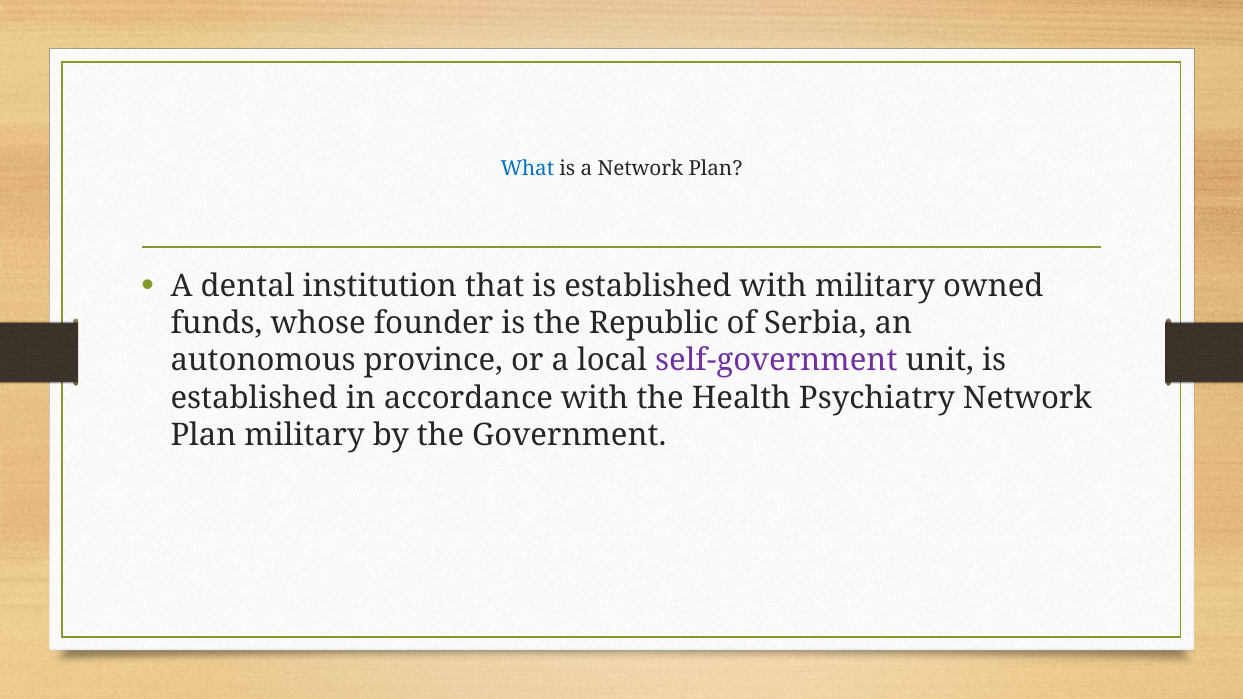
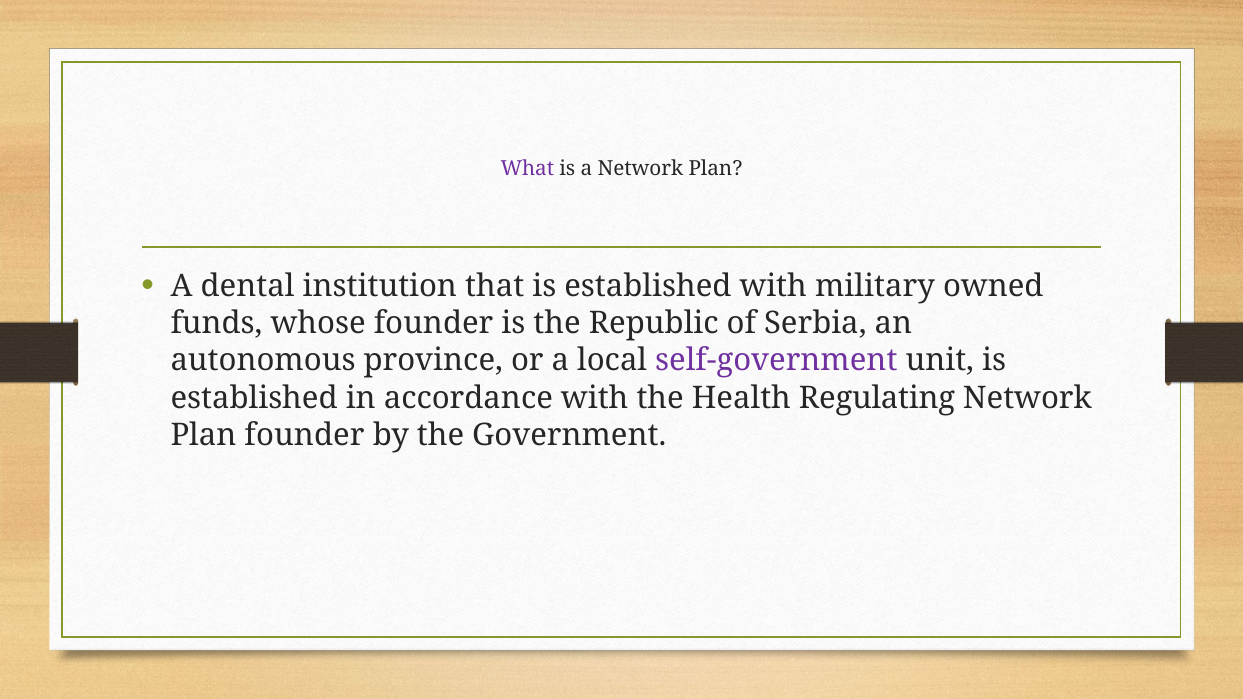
What colour: blue -> purple (527, 168)
Psychiatry: Psychiatry -> Regulating (877, 398)
Plan military: military -> founder (305, 435)
